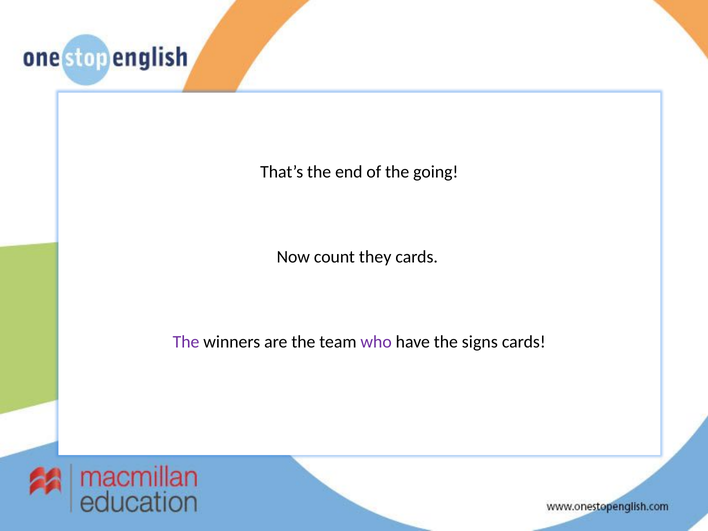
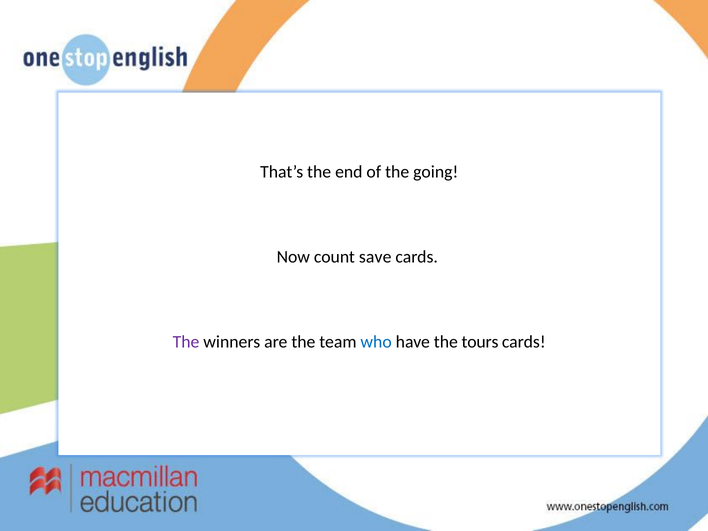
they: they -> save (375, 257)
who colour: purple -> blue (376, 342)
signs: signs -> tours (480, 342)
